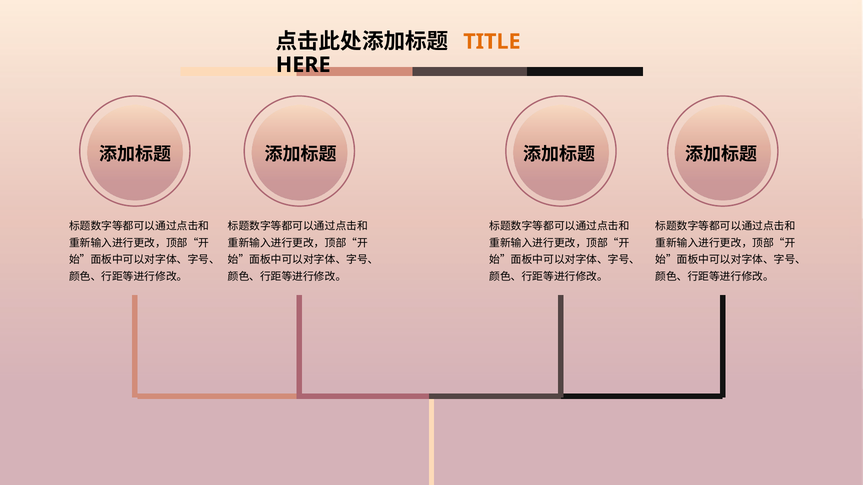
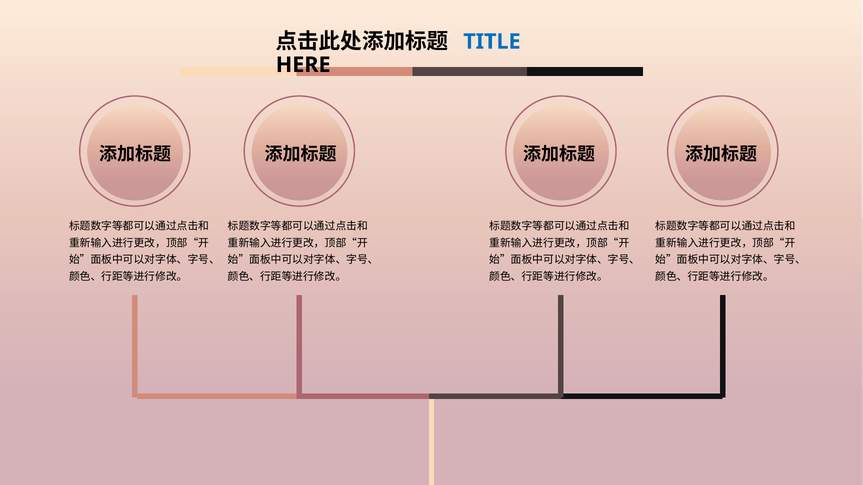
TITLE colour: orange -> blue (492, 42)
